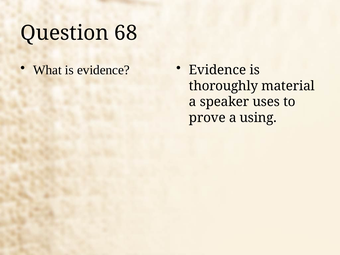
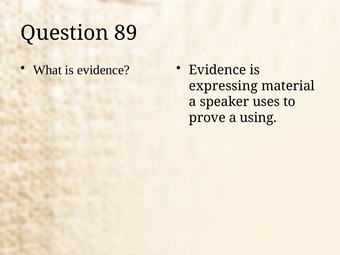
68: 68 -> 89 (126, 33)
thoroughly: thoroughly -> expressing (223, 86)
